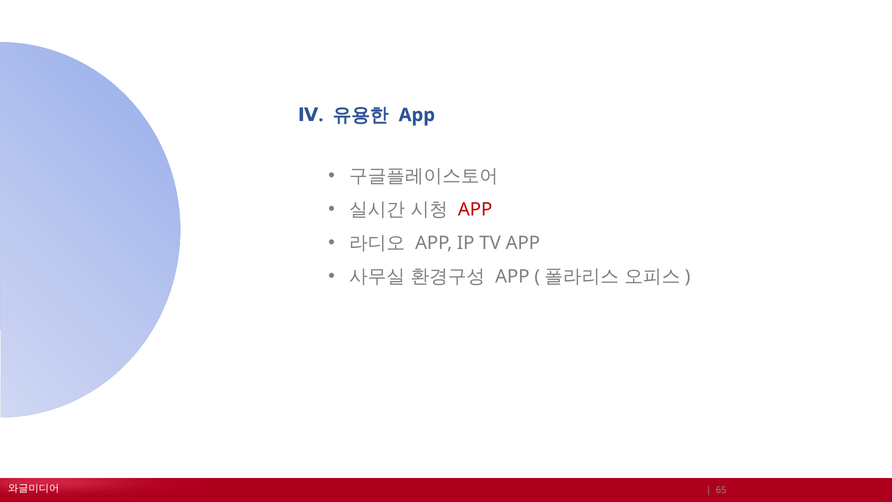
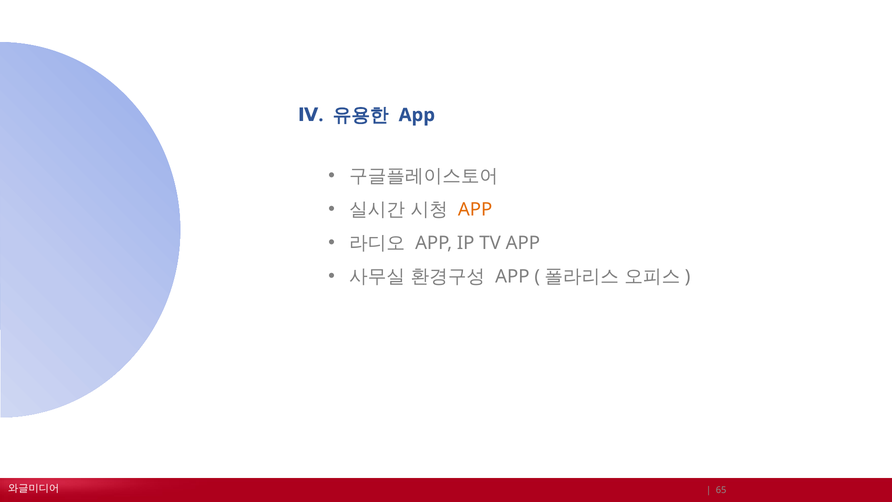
APP colour: red -> orange (475, 209)
